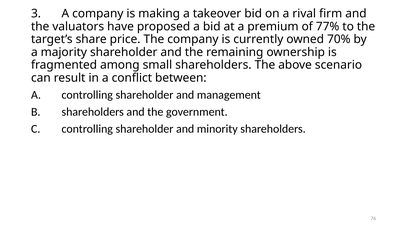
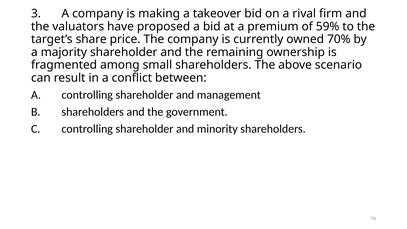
77%: 77% -> 59% (328, 26)
